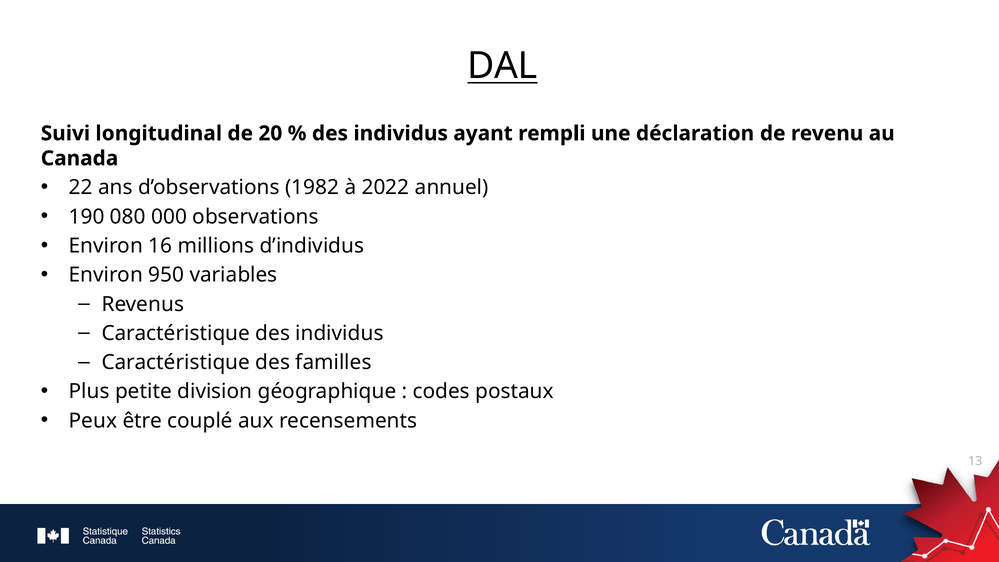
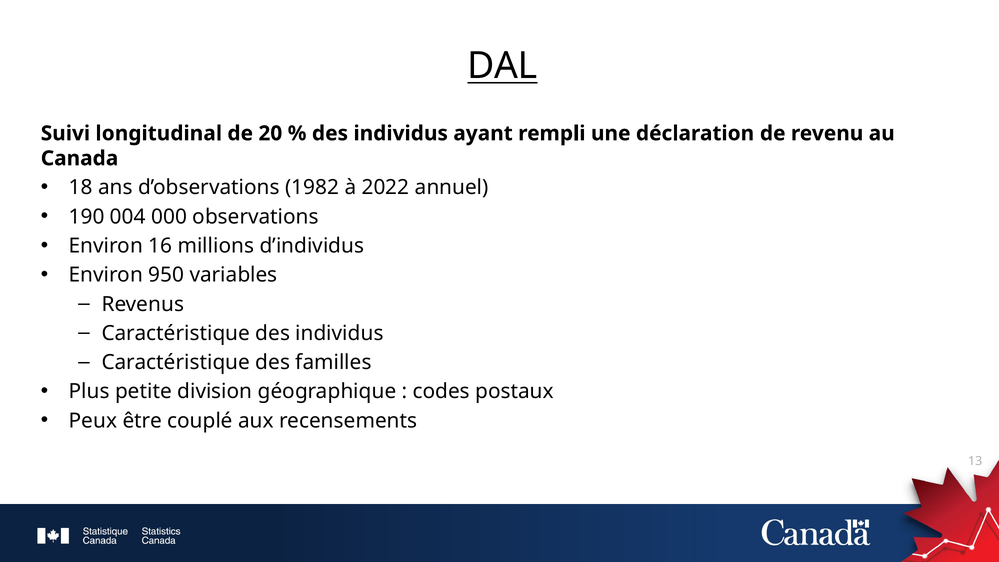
22: 22 -> 18 (81, 188)
080: 080 -> 004 (128, 217)
